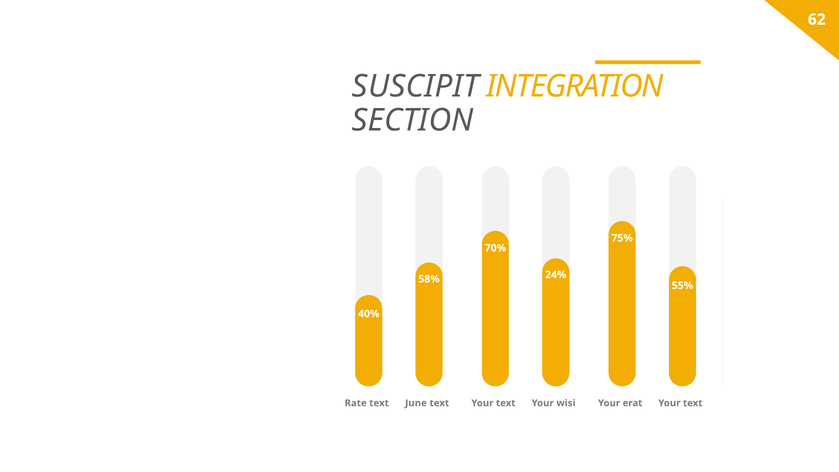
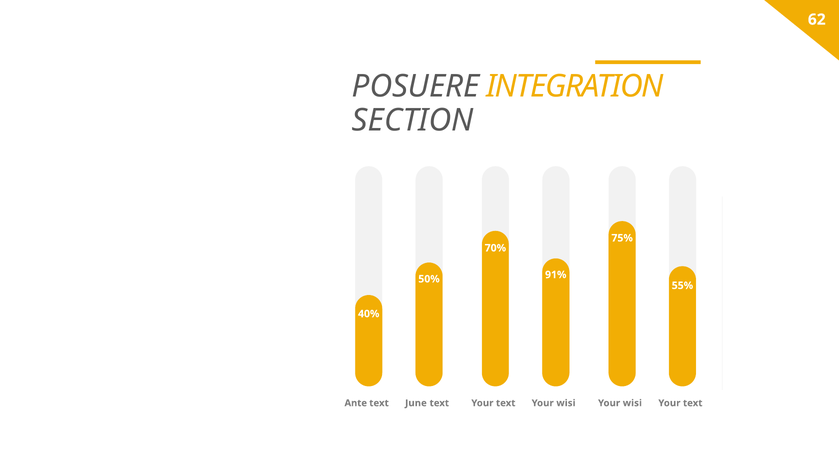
SUSCIPIT: SUSCIPIT -> POSUERE (416, 86)
24%: 24% -> 91% (556, 275)
58%: 58% -> 50% (429, 279)
Rate: Rate -> Ante (356, 403)
erat: erat -> wisi (632, 403)
